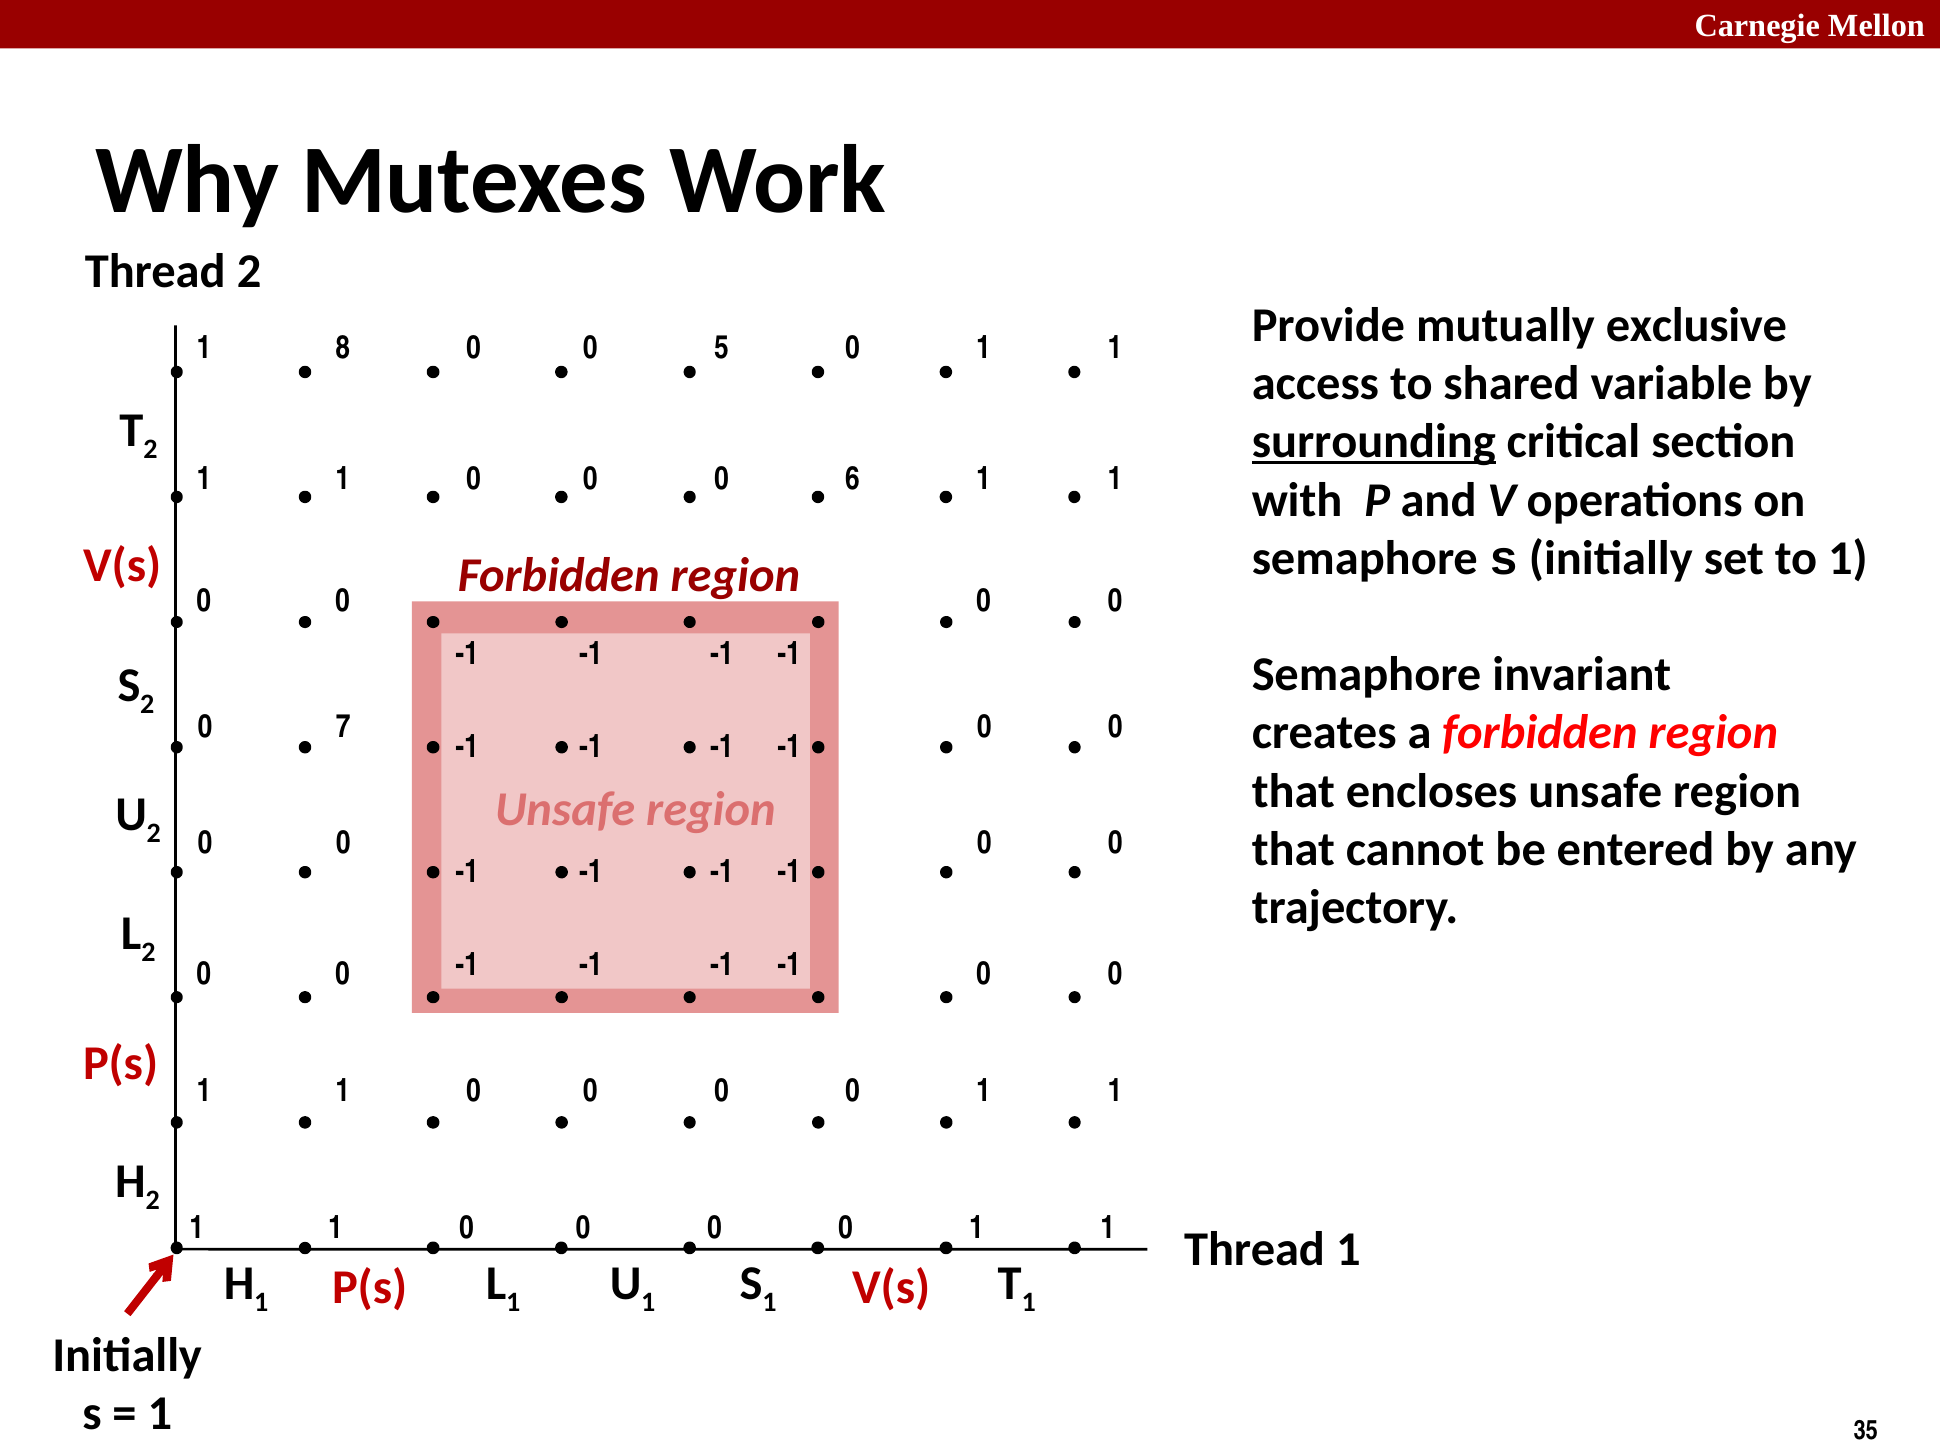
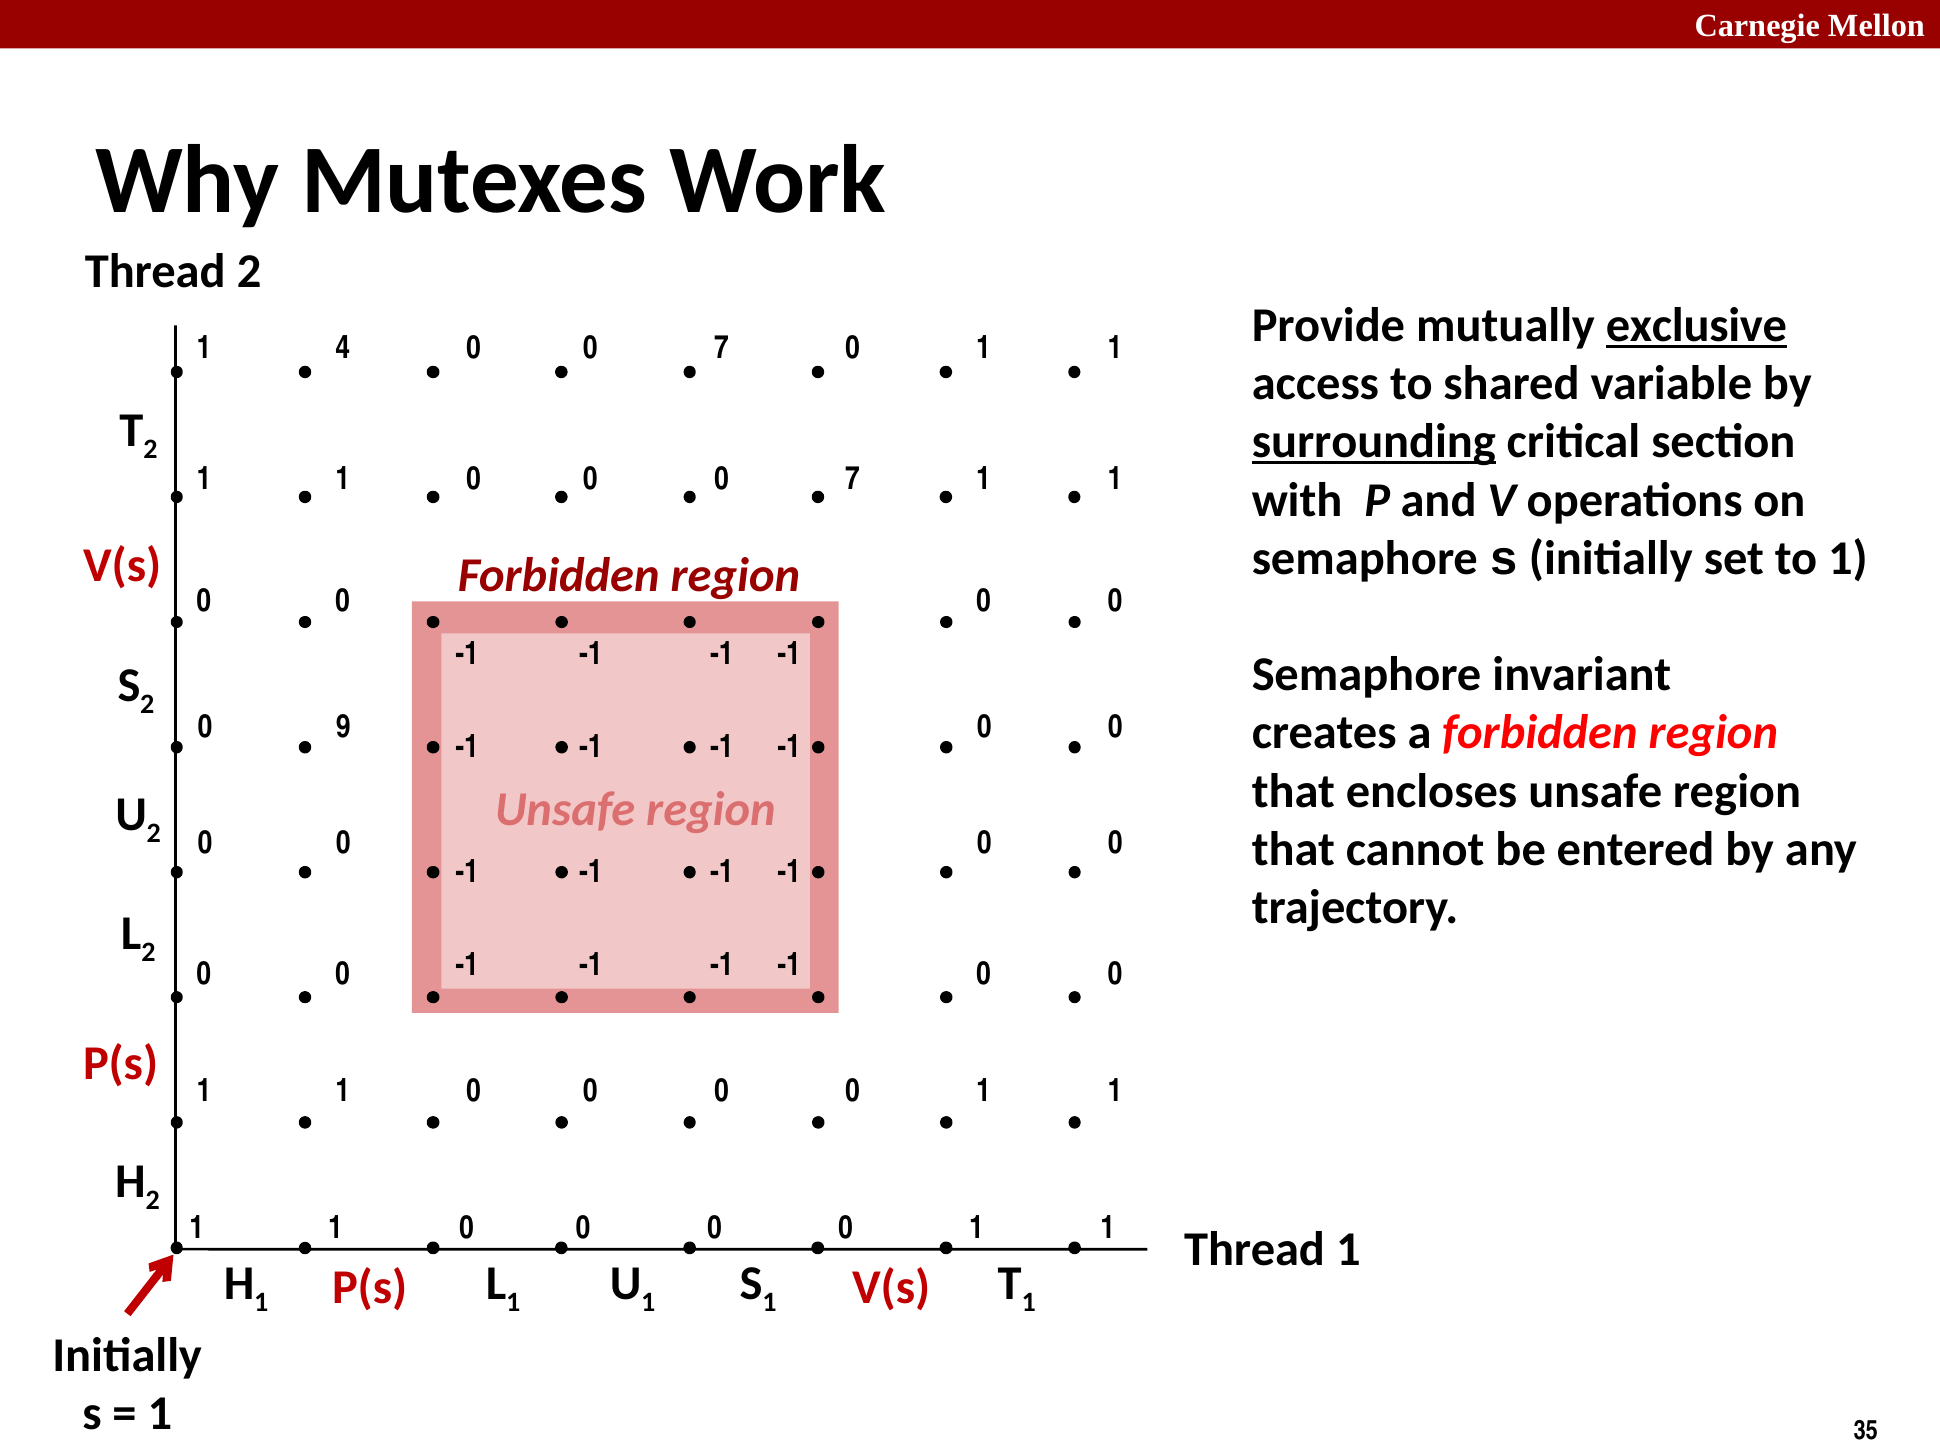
exclusive underline: none -> present (1696, 325)
8: 8 -> 4 (343, 348)
5: 5 -> 7 (722, 348)
0 0 0 6: 6 -> 7 (853, 479)
7: 7 -> 9 (343, 727)
